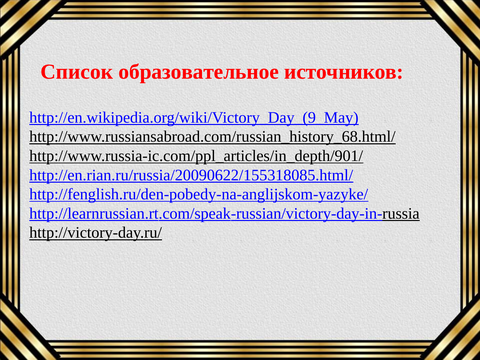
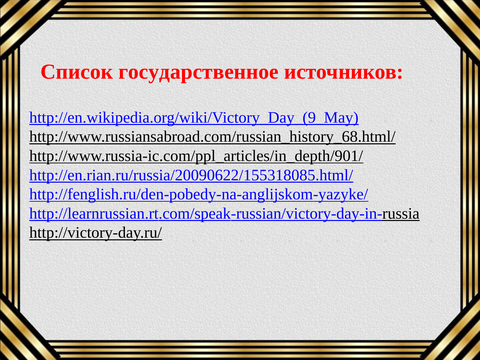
образовательное: образовательное -> государственное (199, 72)
